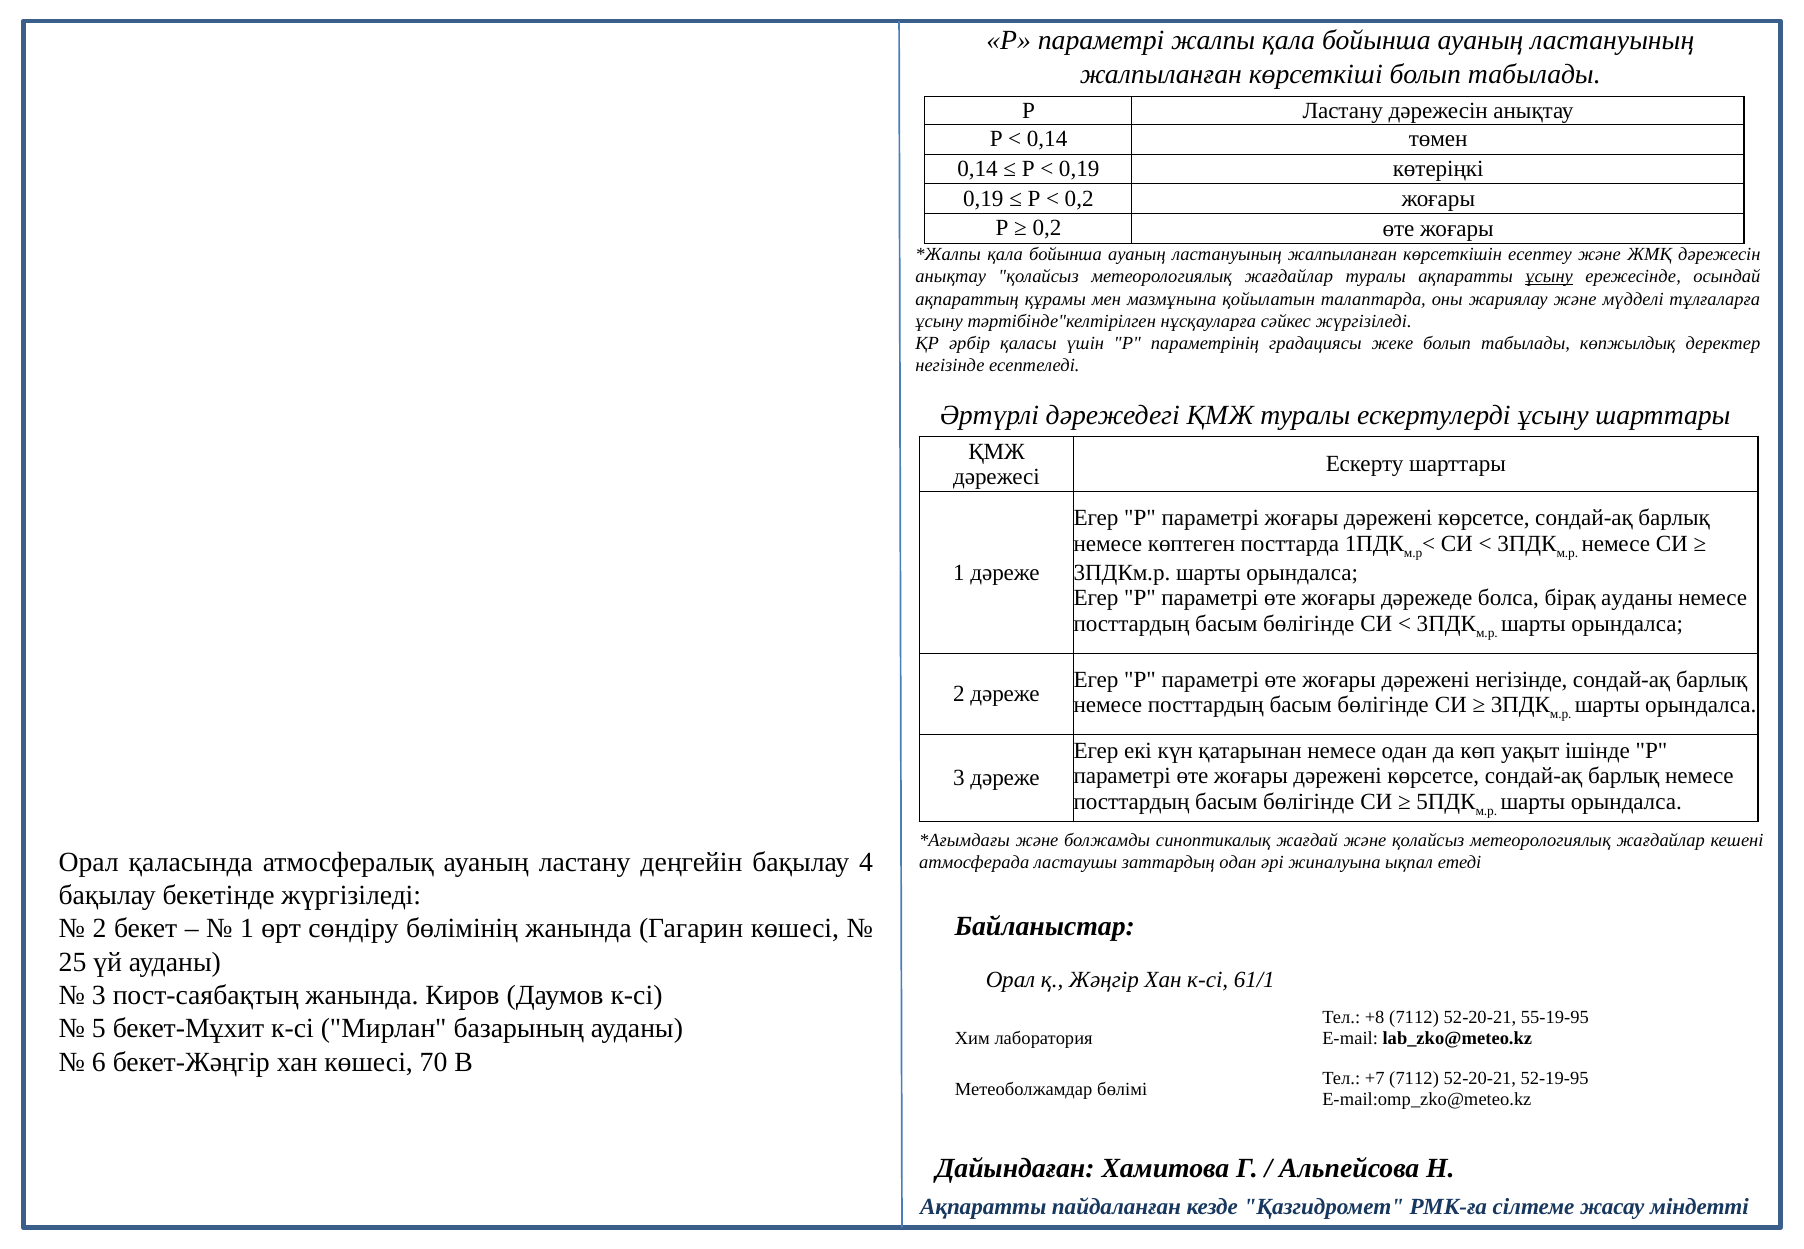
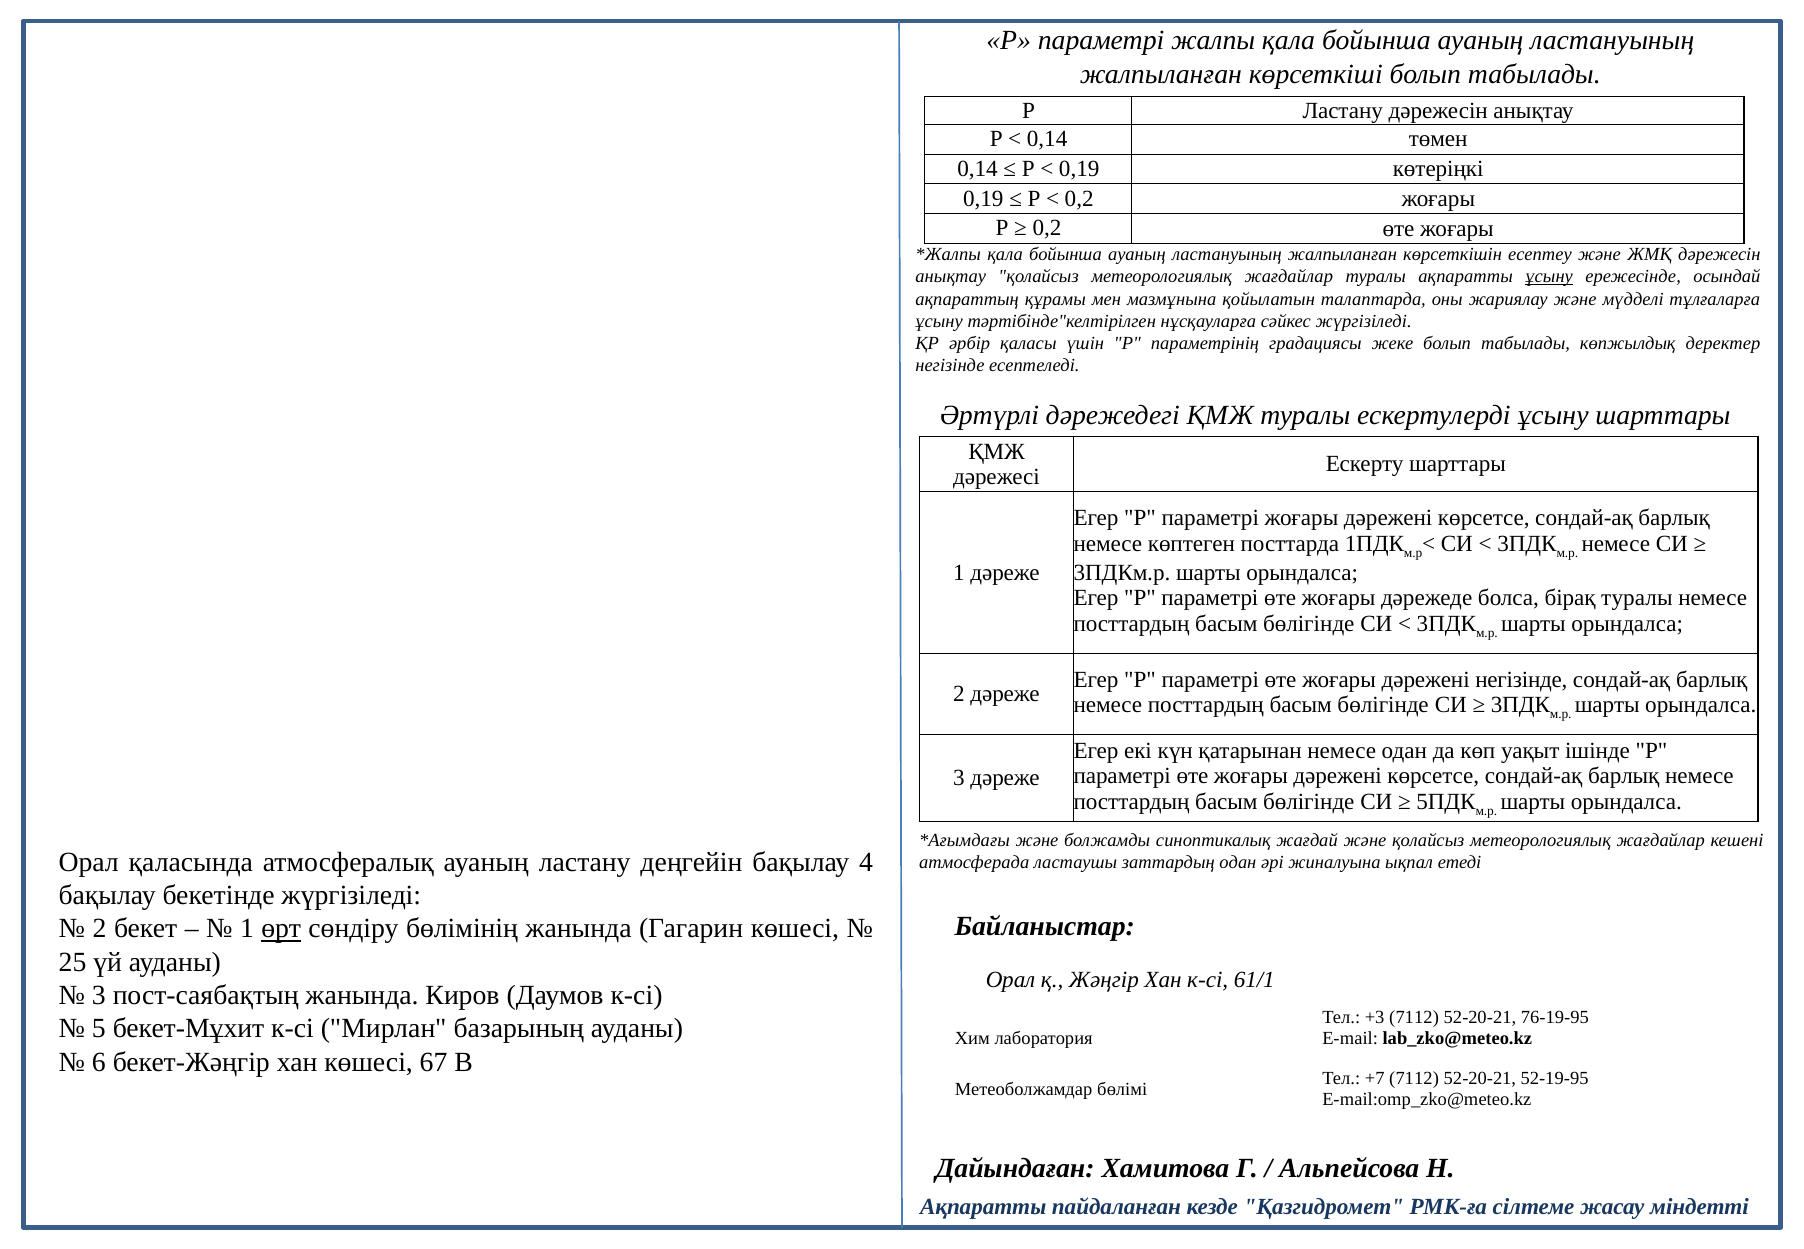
бірақ ауданы: ауданы -> туралы (1637, 598)
өрт underline: none -> present (281, 929)
+8: +8 -> +3 (1375, 1018)
55-19-95: 55-19-95 -> 76-19-95 (1555, 1018)
70: 70 -> 67 (434, 1062)
